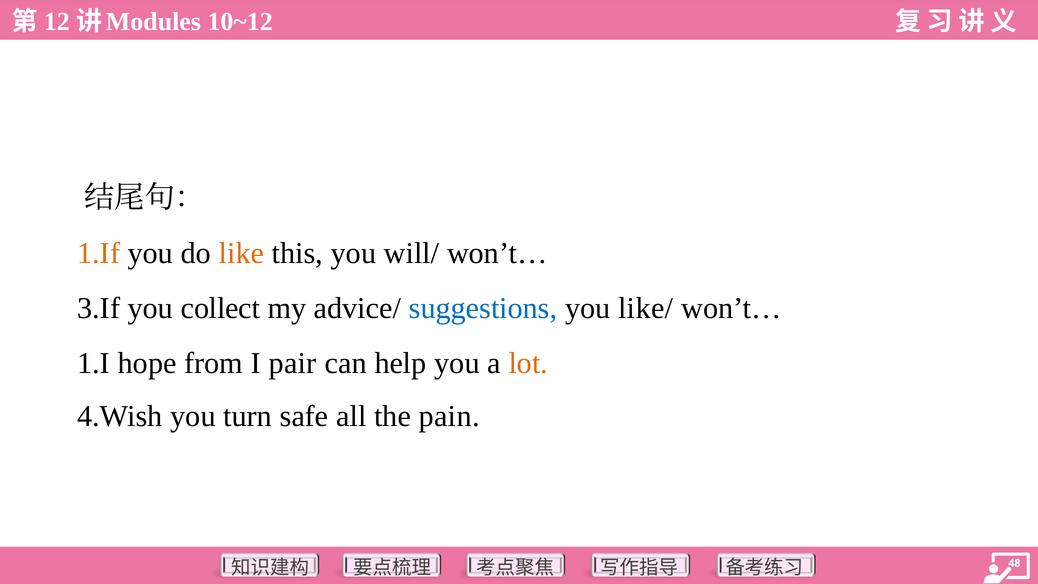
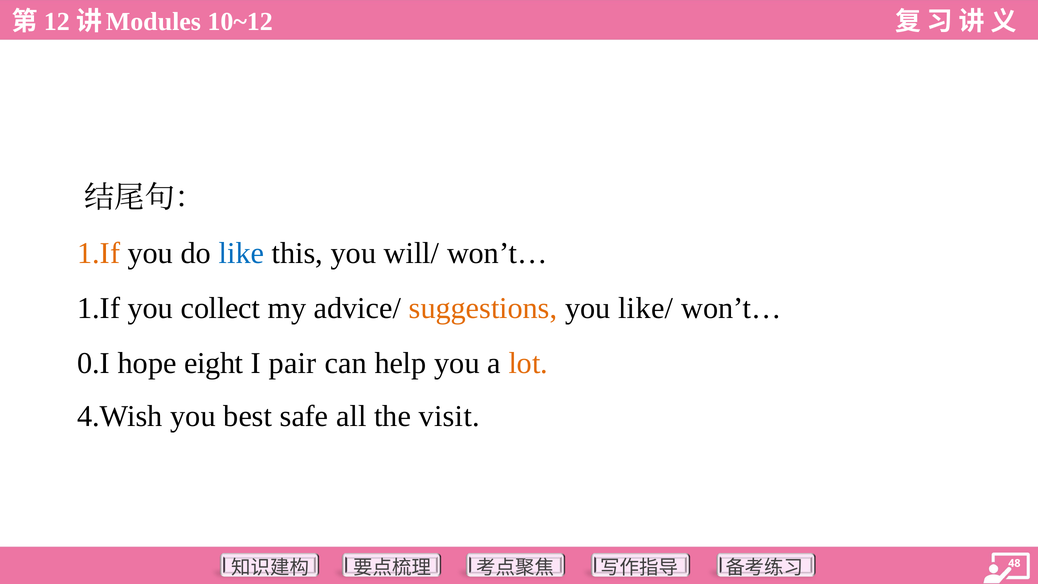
like colour: orange -> blue (241, 253)
3.If: 3.If -> 1.If (99, 308)
suggestions colour: blue -> orange (483, 308)
1.I: 1.I -> 0.I (94, 363)
from: from -> eight (214, 363)
turn: turn -> best (248, 416)
pain: pain -> visit (449, 416)
